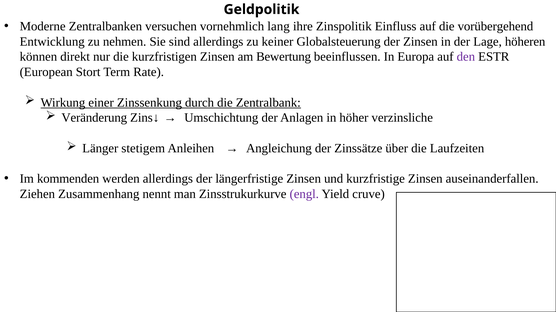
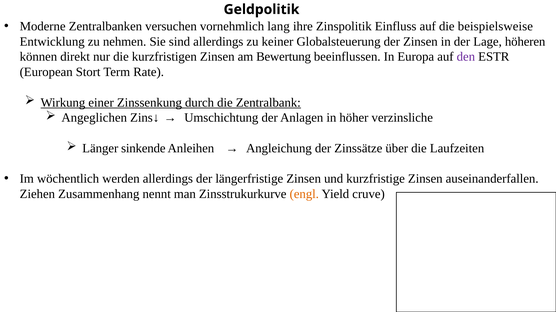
vorübergehend: vorübergehend -> beispielsweise (495, 26)
Veränderung: Veränderung -> Angeglichen (94, 118)
stetigem: stetigem -> sinkende (143, 149)
kommenden: kommenden -> wöchentlich (68, 179)
engl colour: purple -> orange (304, 194)
